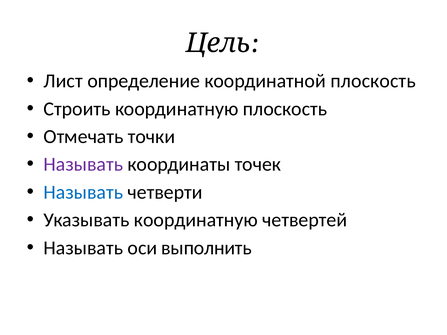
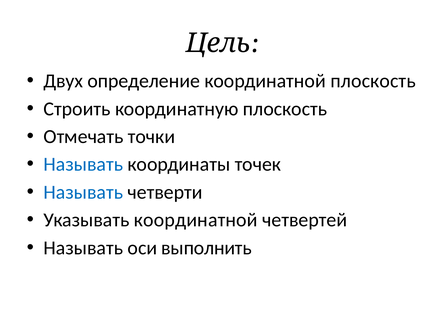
Лист: Лист -> Двух (63, 81)
Называть colour: purple -> blue (83, 165)
Указывать координатную: координатную -> координатной (196, 220)
